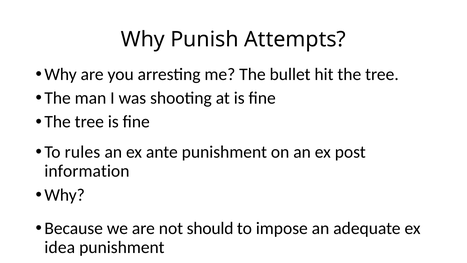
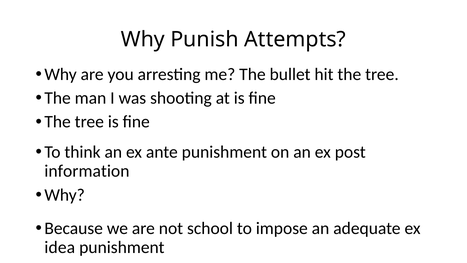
rules: rules -> think (83, 152)
should: should -> school (210, 228)
